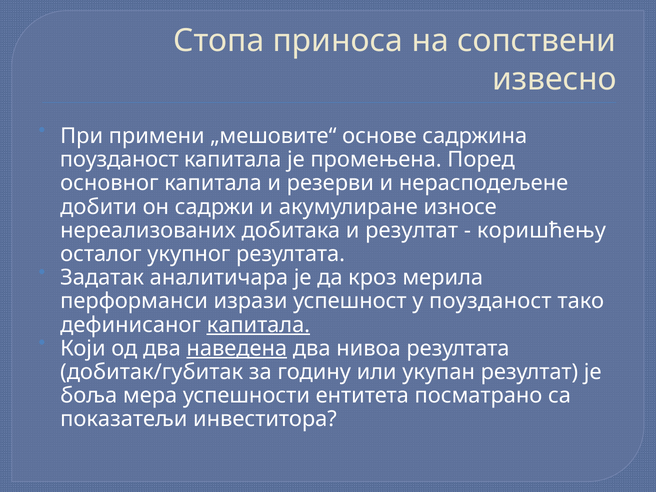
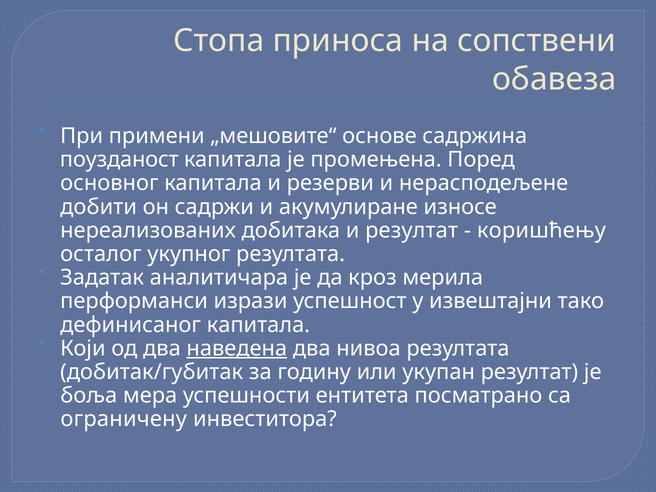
извесно: извесно -> обавеза (554, 79)
у поузданост: поузданост -> извештајни (490, 301)
капитала underline: present -> none (258, 325)
показатељи: показатељи -> ограничену (124, 419)
